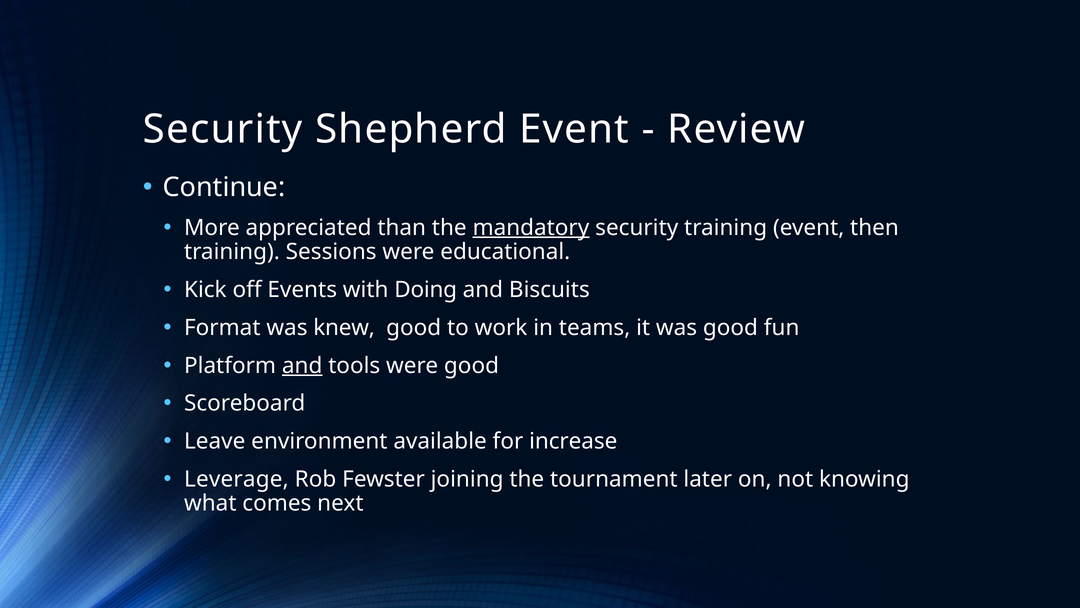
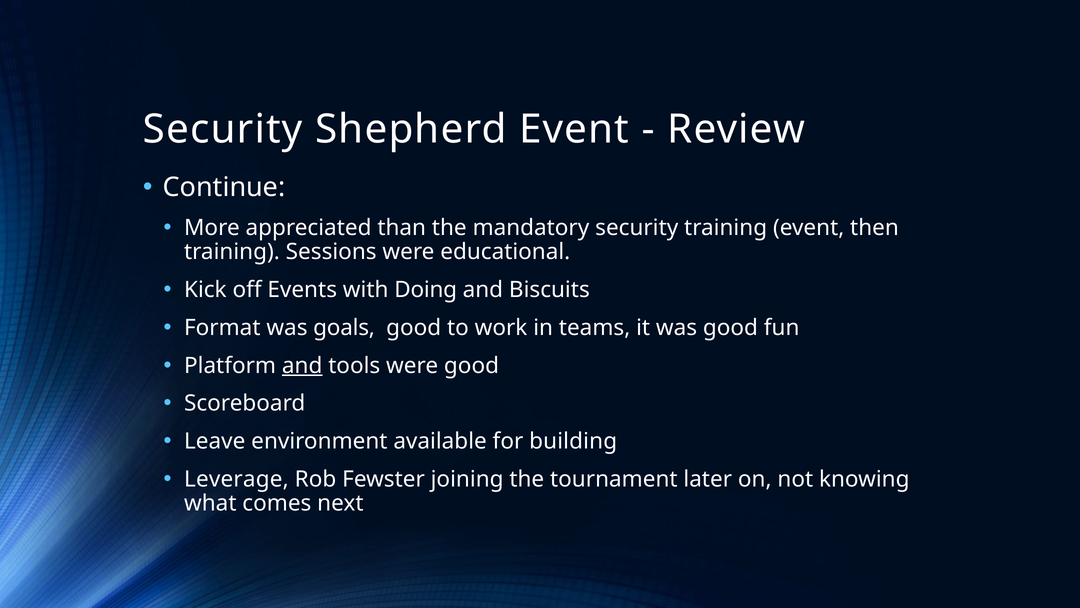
mandatory underline: present -> none (531, 228)
knew: knew -> goals (344, 328)
increase: increase -> building (573, 441)
